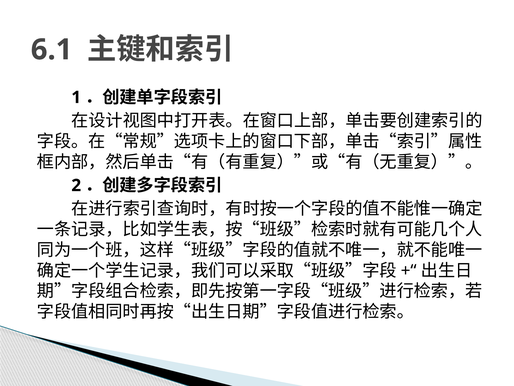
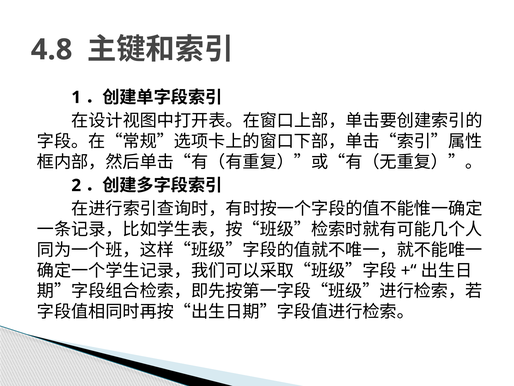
6.1: 6.1 -> 4.8 (52, 50)
